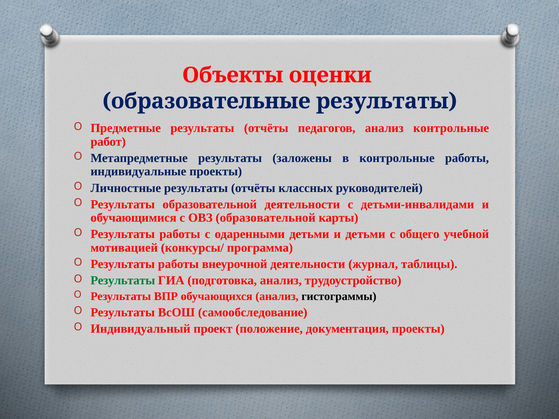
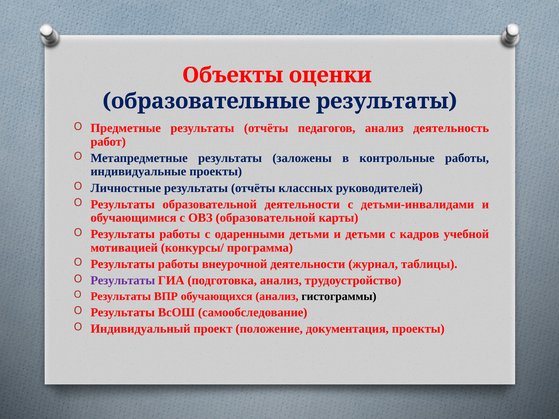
анализ контрольные: контрольные -> деятельность (451, 128)
общего: общего -> кадров (419, 234)
Результаты colour: green -> purple (123, 281)
